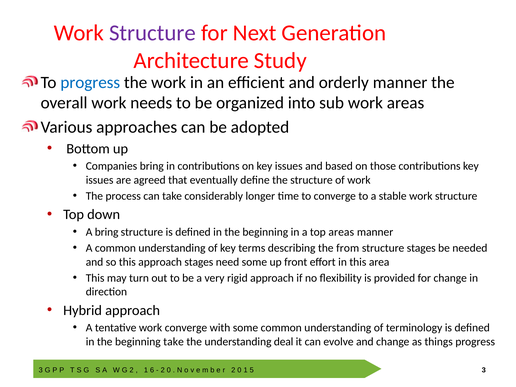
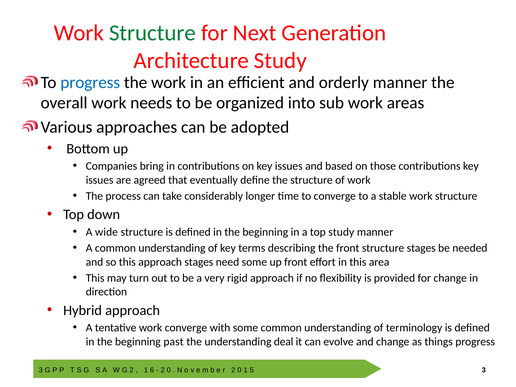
Structure colour: purple -> green (152, 33)
A bring: bring -> wide (107, 232)
top areas: areas -> study (341, 232)
the from: from -> front (348, 248)
beginning take: take -> past (174, 342)
